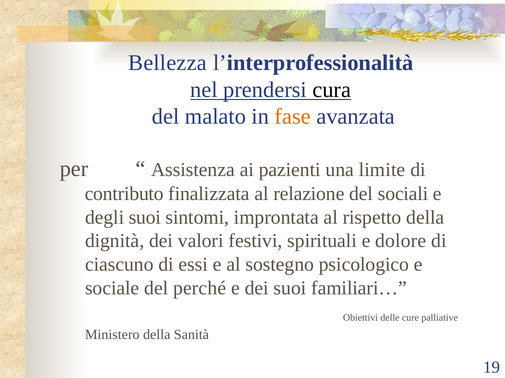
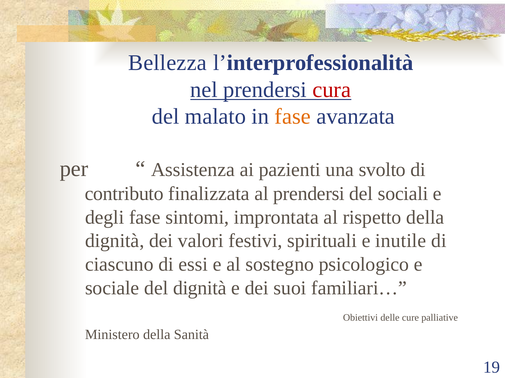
cura colour: black -> red (332, 90)
limite: limite -> svolto (382, 170)
al relazione: relazione -> prendersi (309, 194)
degli suoi: suoi -> fase (145, 218)
dolore: dolore -> inutile (401, 241)
del perché: perché -> dignità (200, 288)
